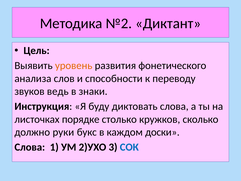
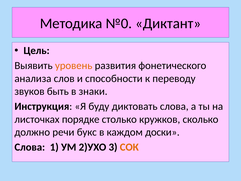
№2: №2 -> №0 (119, 23)
ведь: ведь -> быть (58, 91)
руки: руки -> речи (63, 132)
СОК colour: blue -> orange (129, 147)
